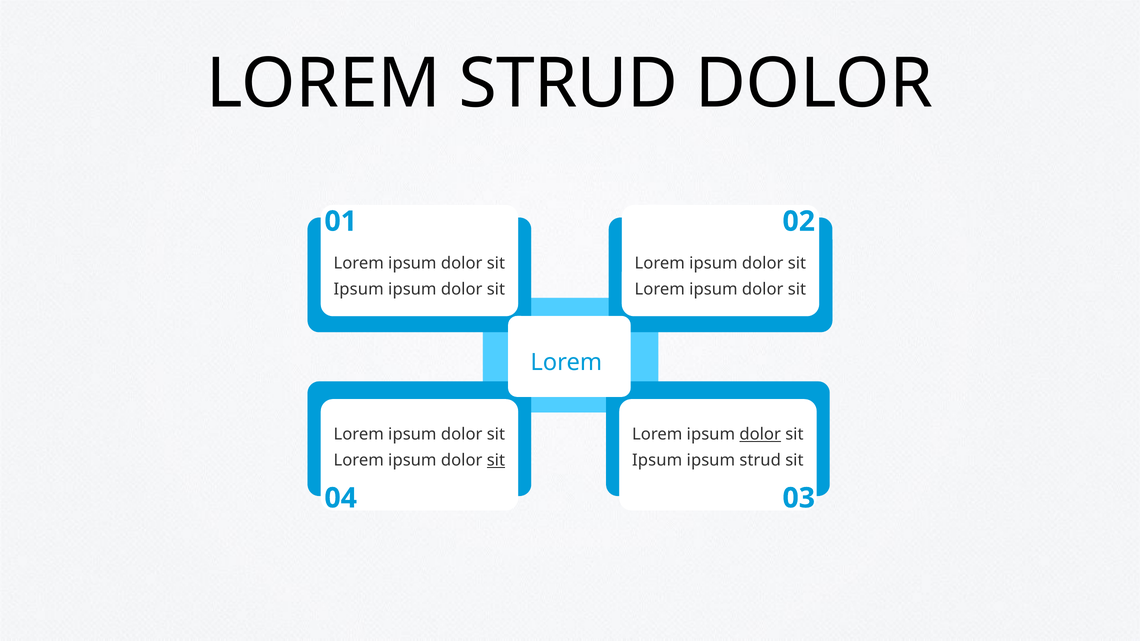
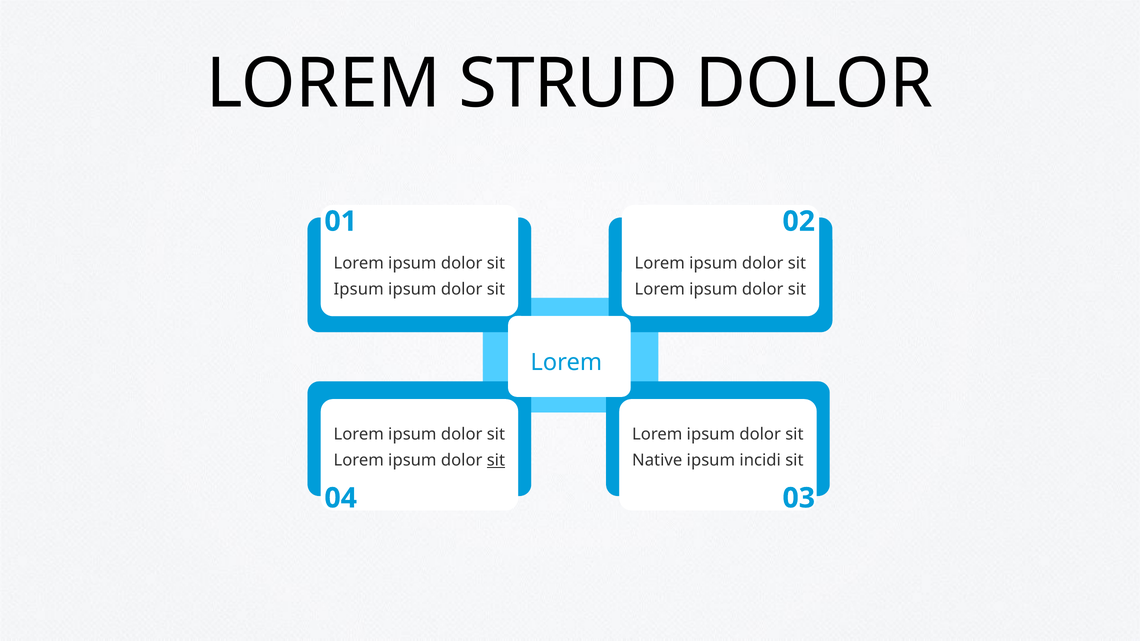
dolor underline: present -> none (760, 434)
Ipsum: Ipsum -> Native (657, 460)
ipsum strud: strud -> incidi (760, 460)
